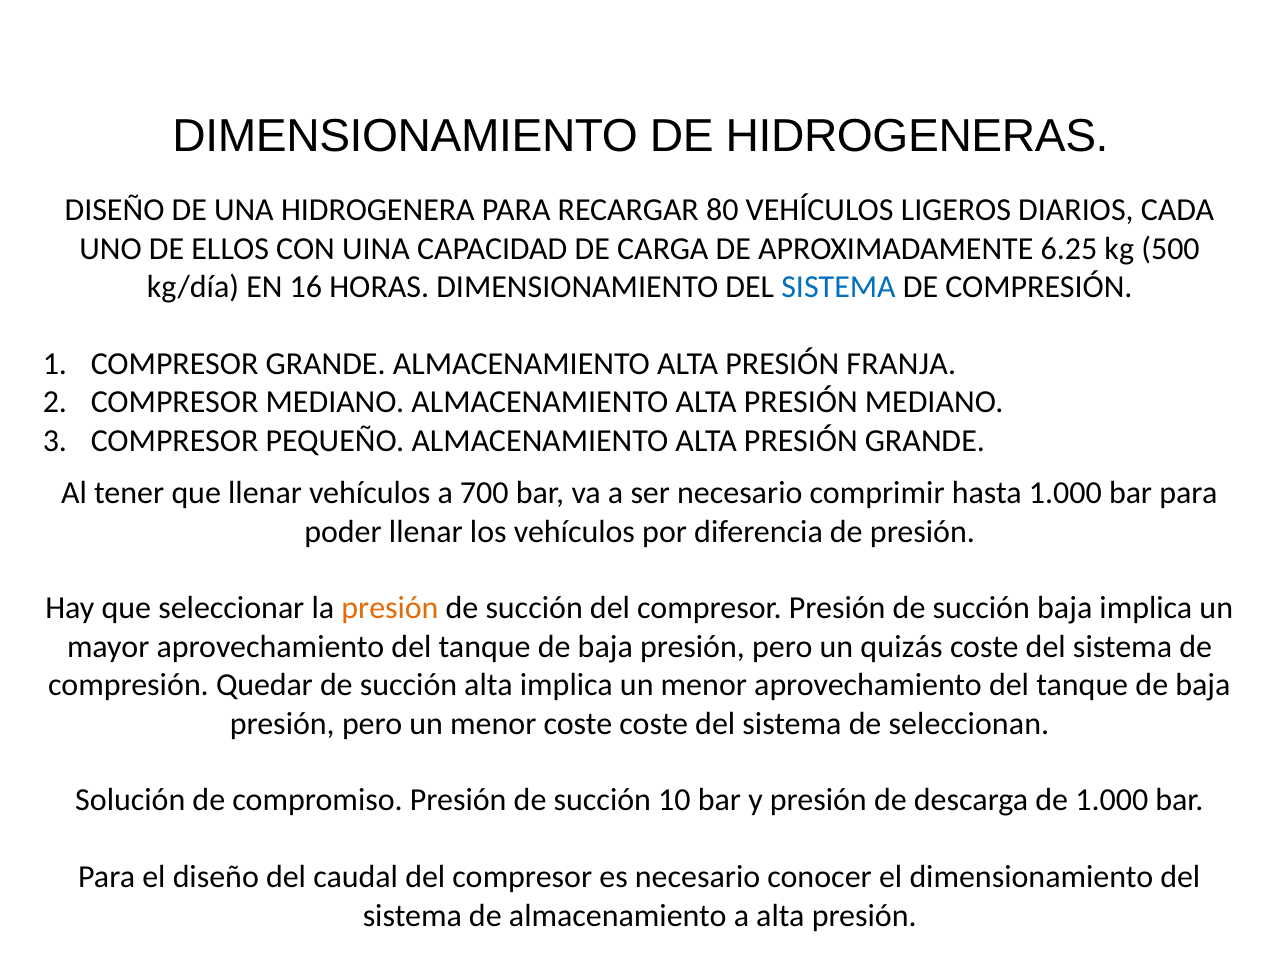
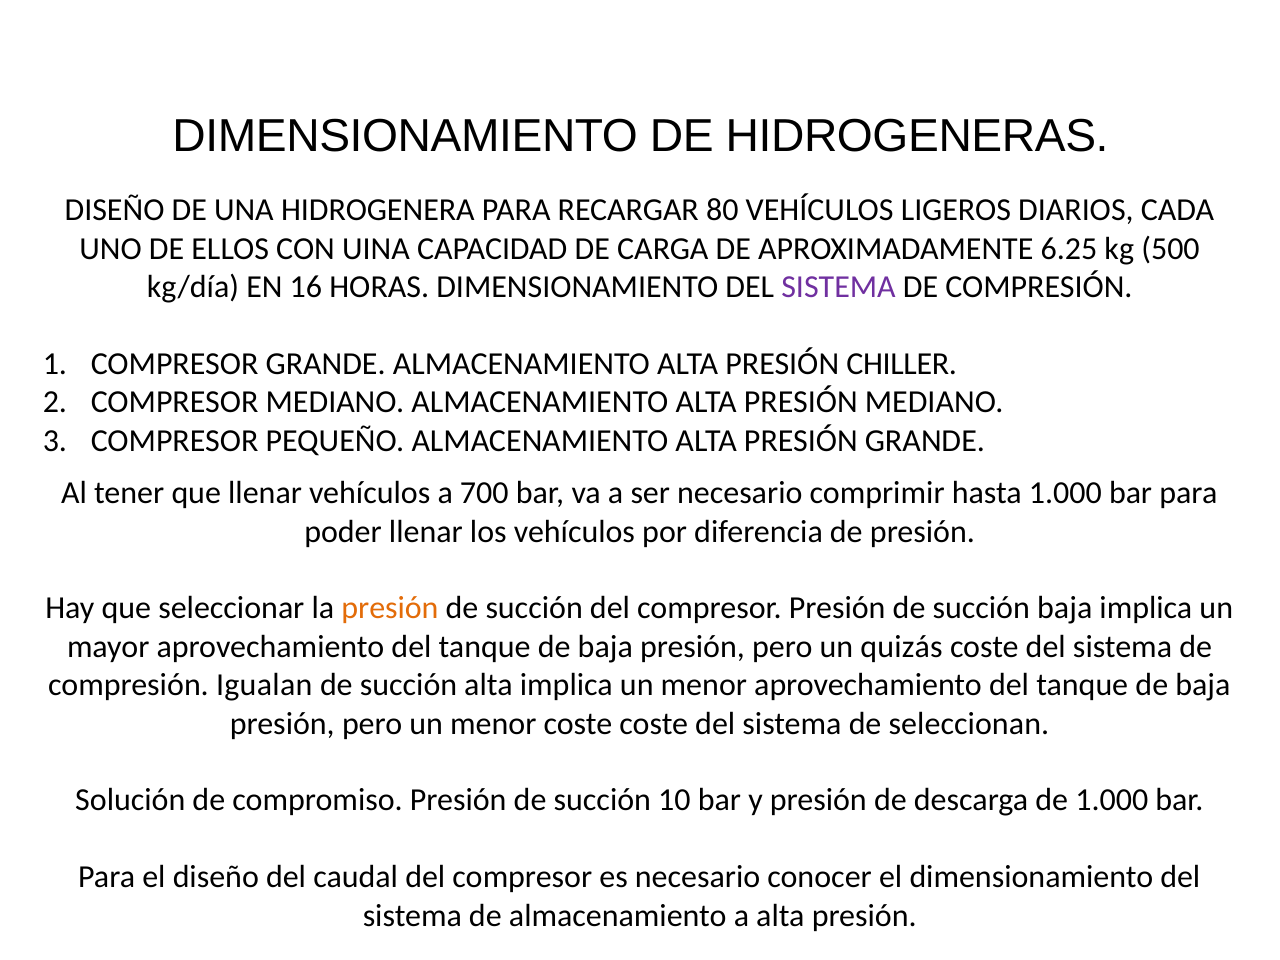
SISTEMA colour: blue -> purple (839, 287)
FRANJA: FRANJA -> CHILLER (902, 364)
Quedar: Quedar -> Igualan (264, 685)
